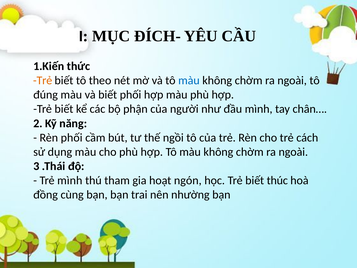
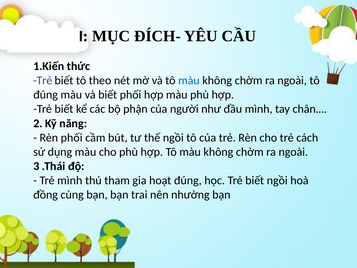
Trẻ colour: orange -> purple (43, 80)
hoạt ngón: ngón -> đúng (188, 180)
biết thúc: thúc -> ngồi (277, 180)
